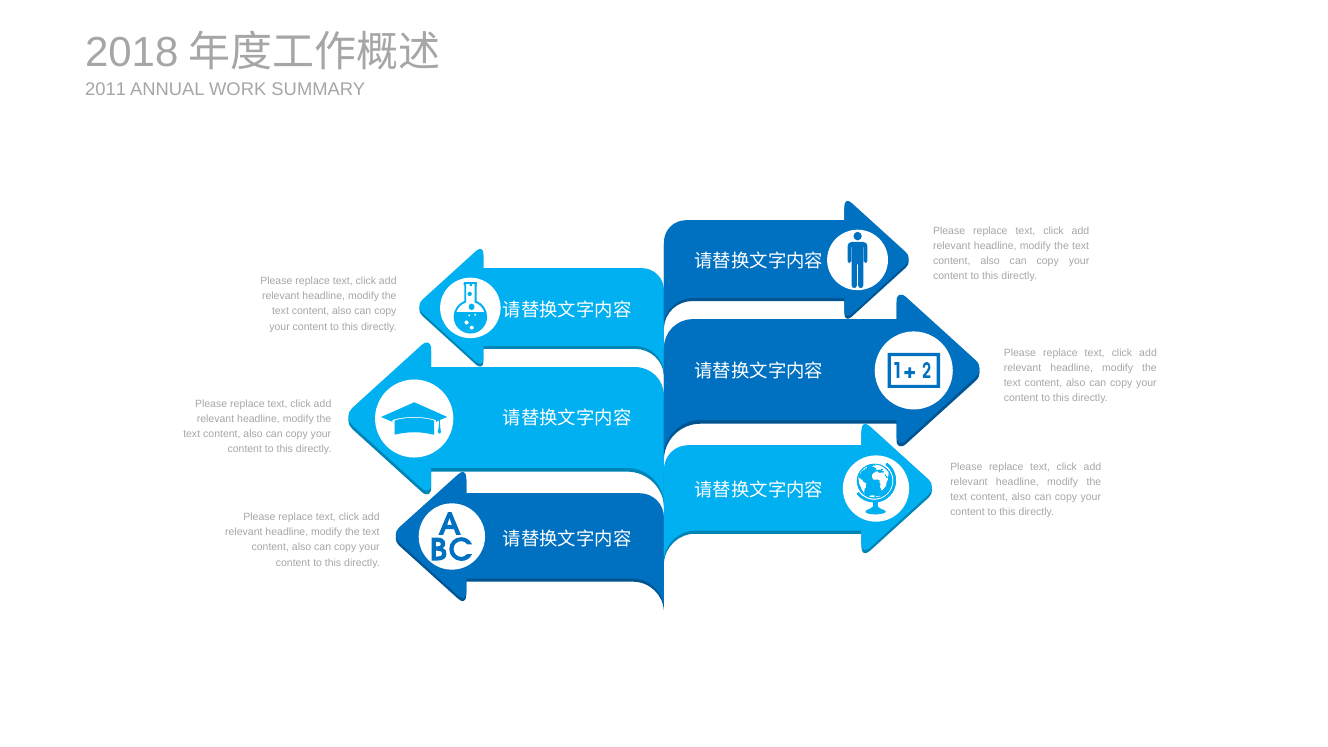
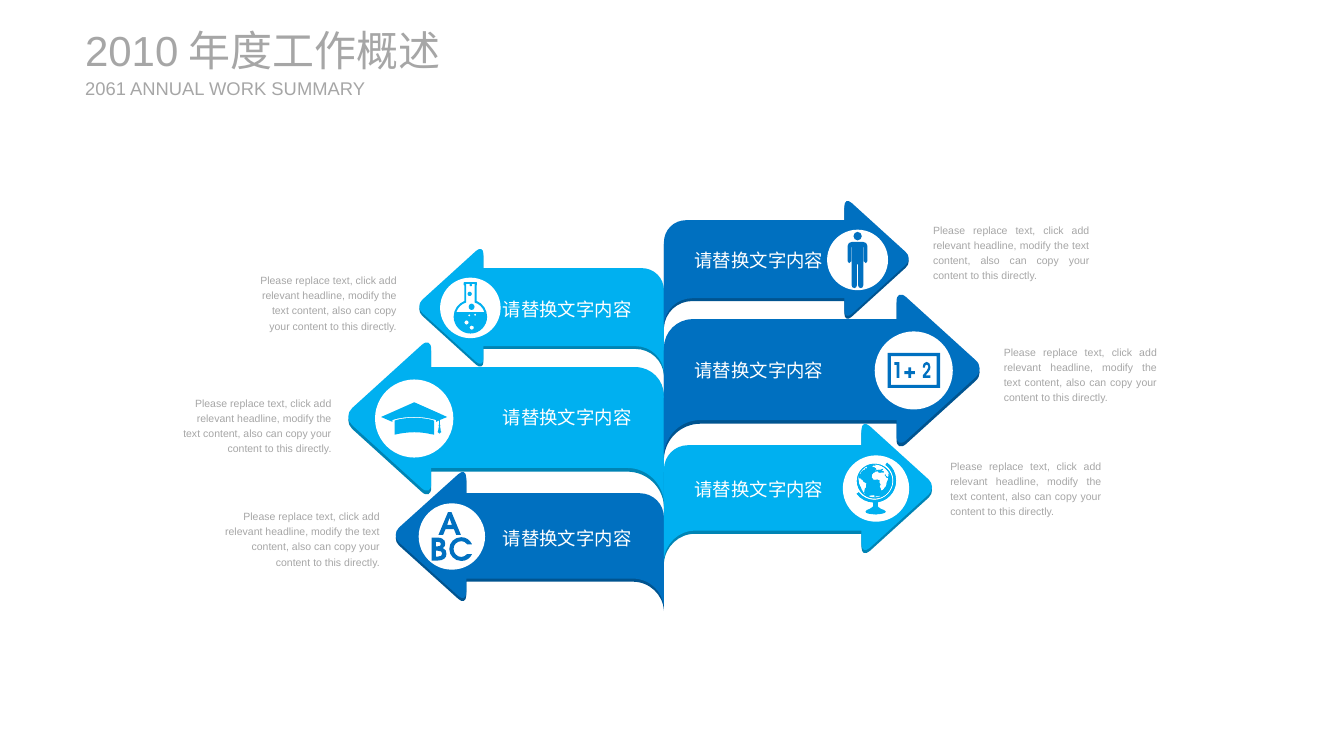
2018: 2018 -> 2010 (132, 52)
2011: 2011 -> 2061 (106, 89)
